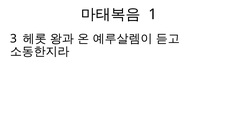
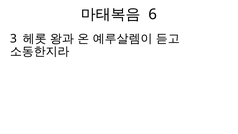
1: 1 -> 6 (153, 14)
